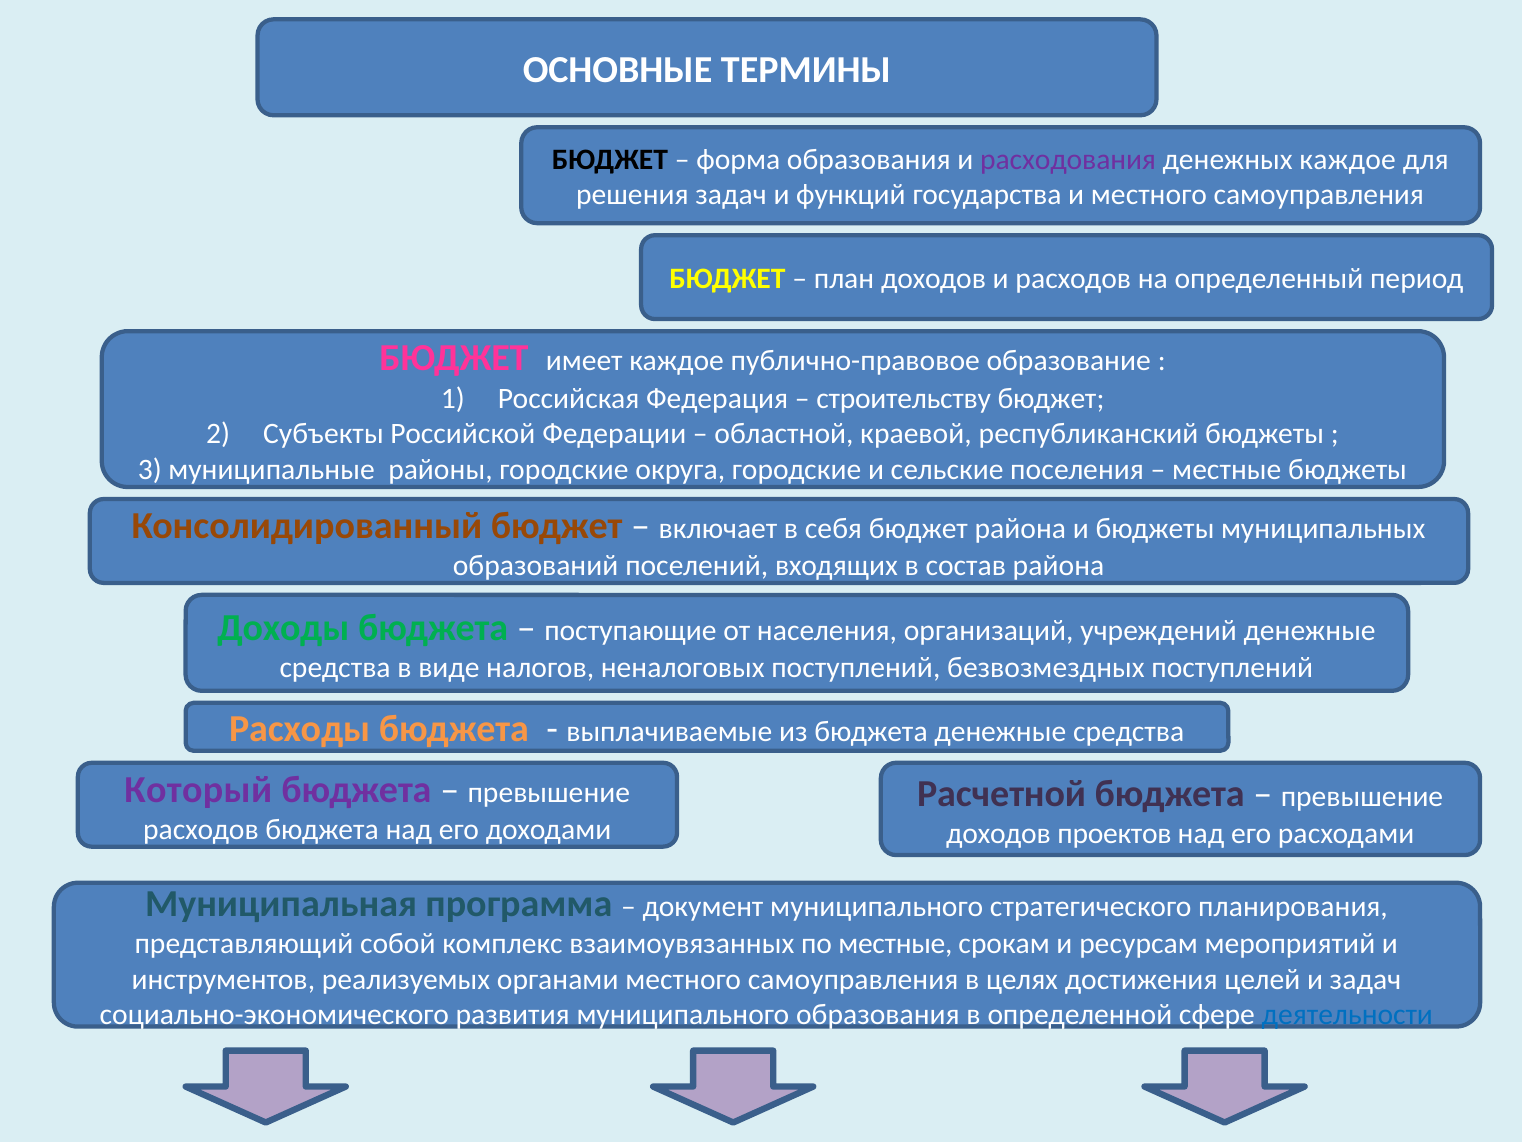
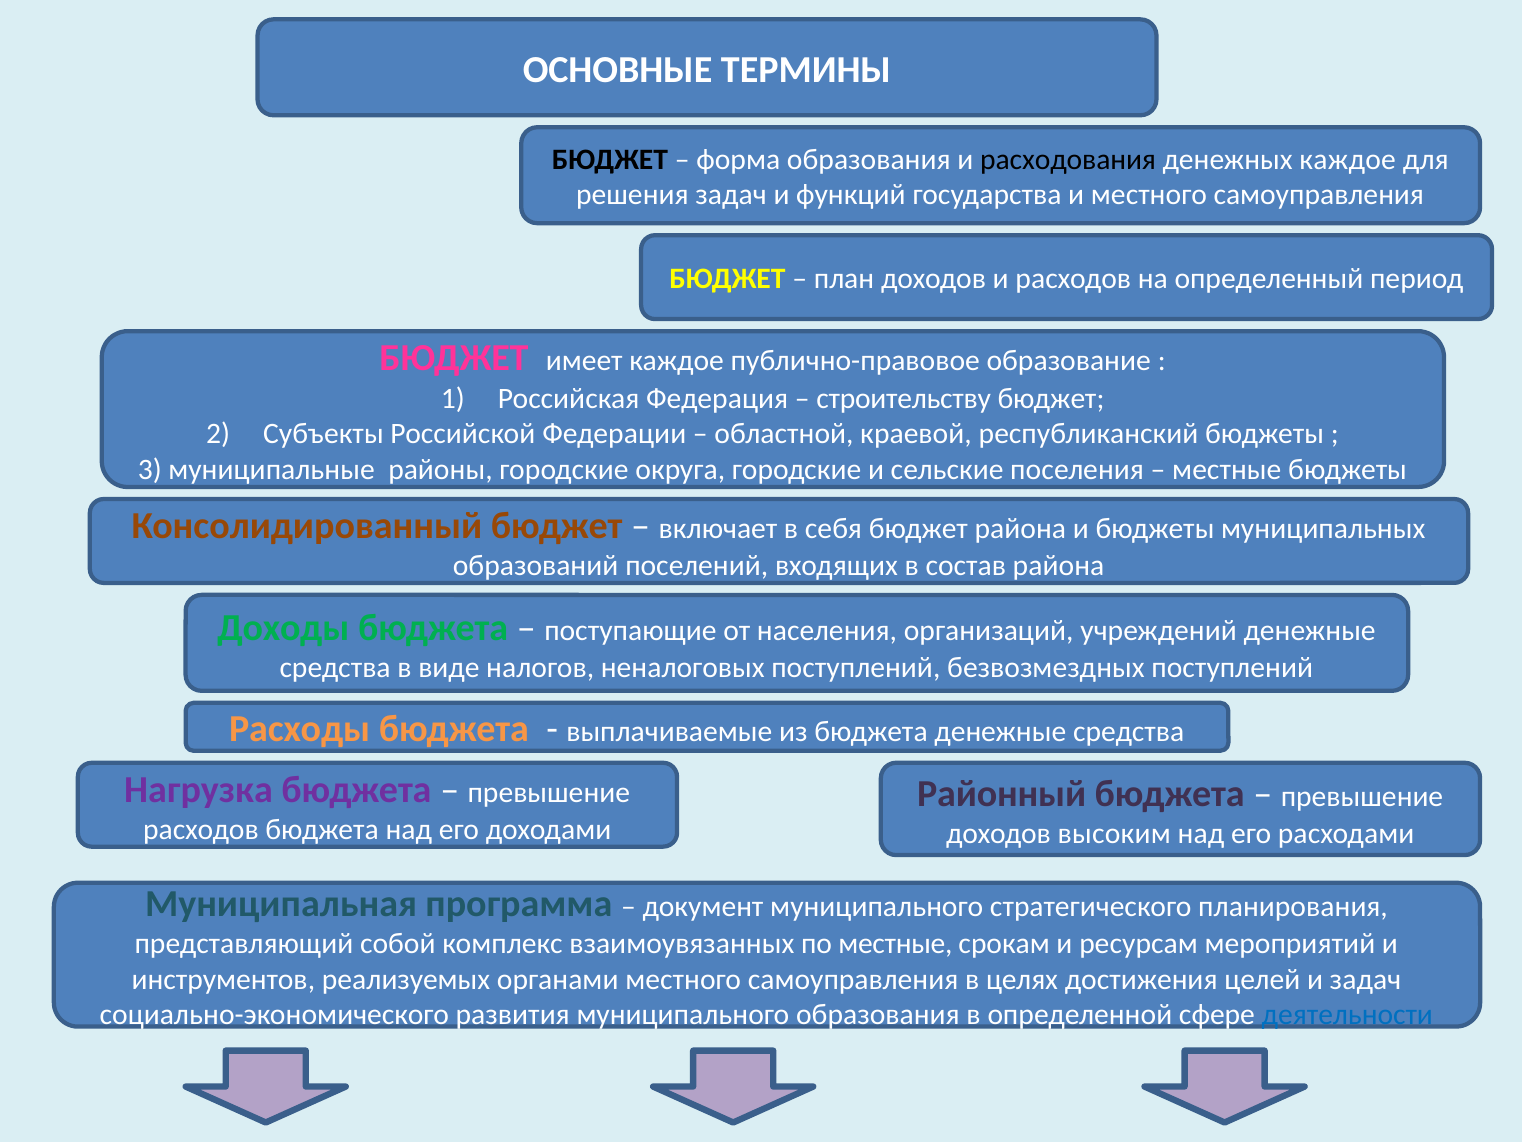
расходования colour: purple -> black (1068, 159)
Который: Который -> Нагрузка (199, 789)
Расчетной: Расчетной -> Районный (1002, 793)
проектов: проектов -> высоким (1114, 833)
